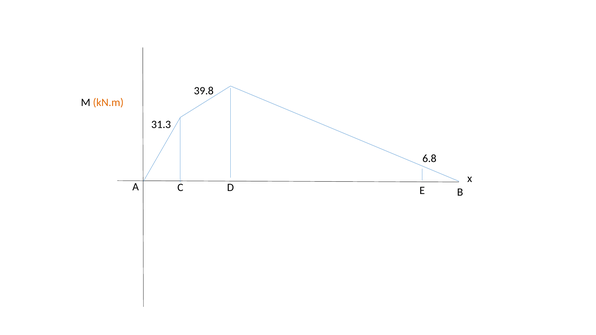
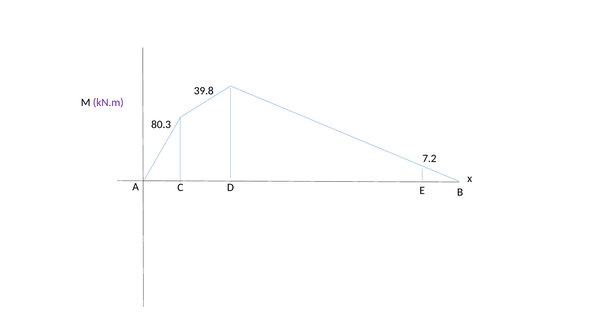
kN.m colour: orange -> purple (108, 102)
31.3: 31.3 -> 80.3 (161, 125)
6.8: 6.8 -> 7.2 (429, 159)
